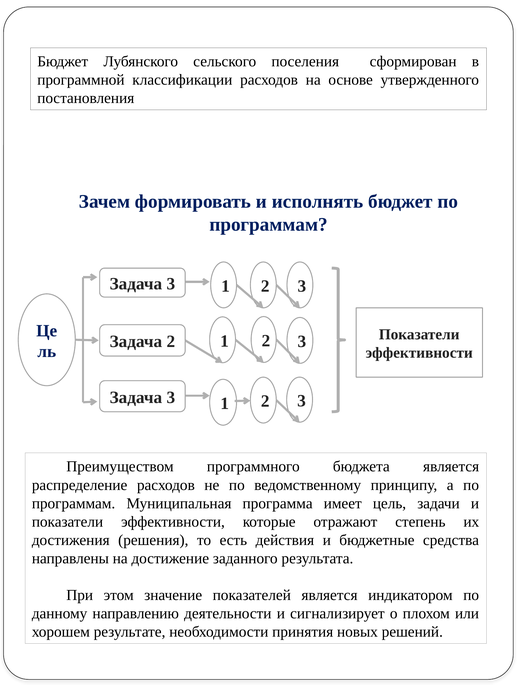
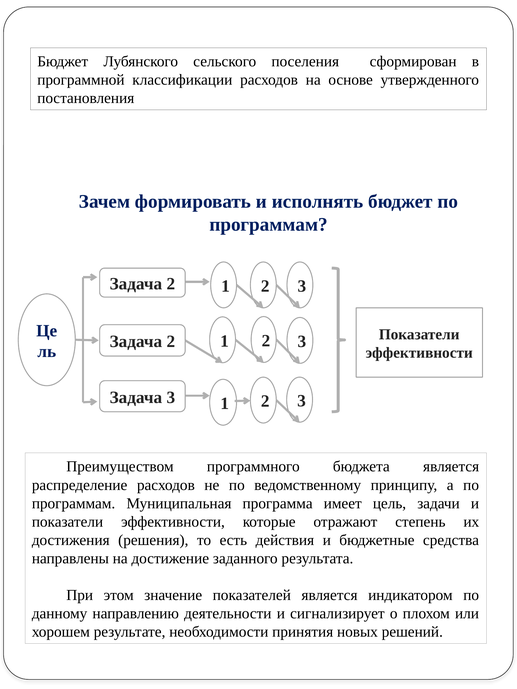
3: 3 -> 2 (171, 284)
